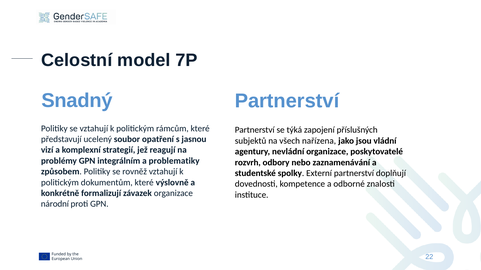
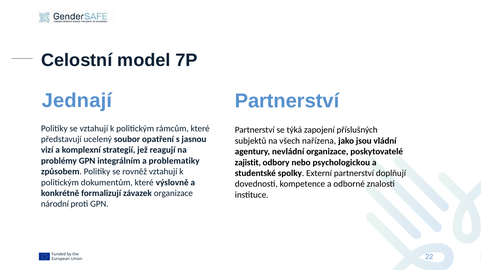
Snadný: Snadný -> Jednají (77, 101)
rozvrh: rozvrh -> zajistit (248, 163)
zaznamenávání: zaznamenávání -> psychologickou (341, 163)
